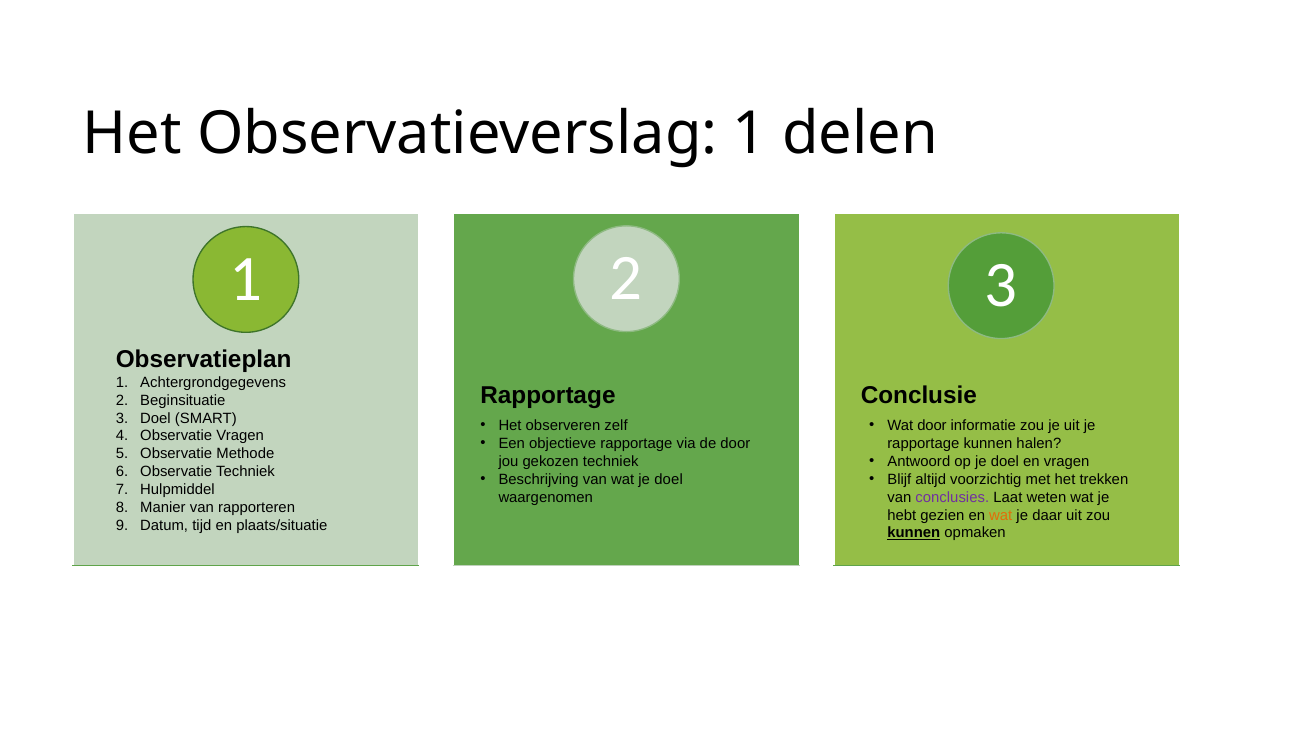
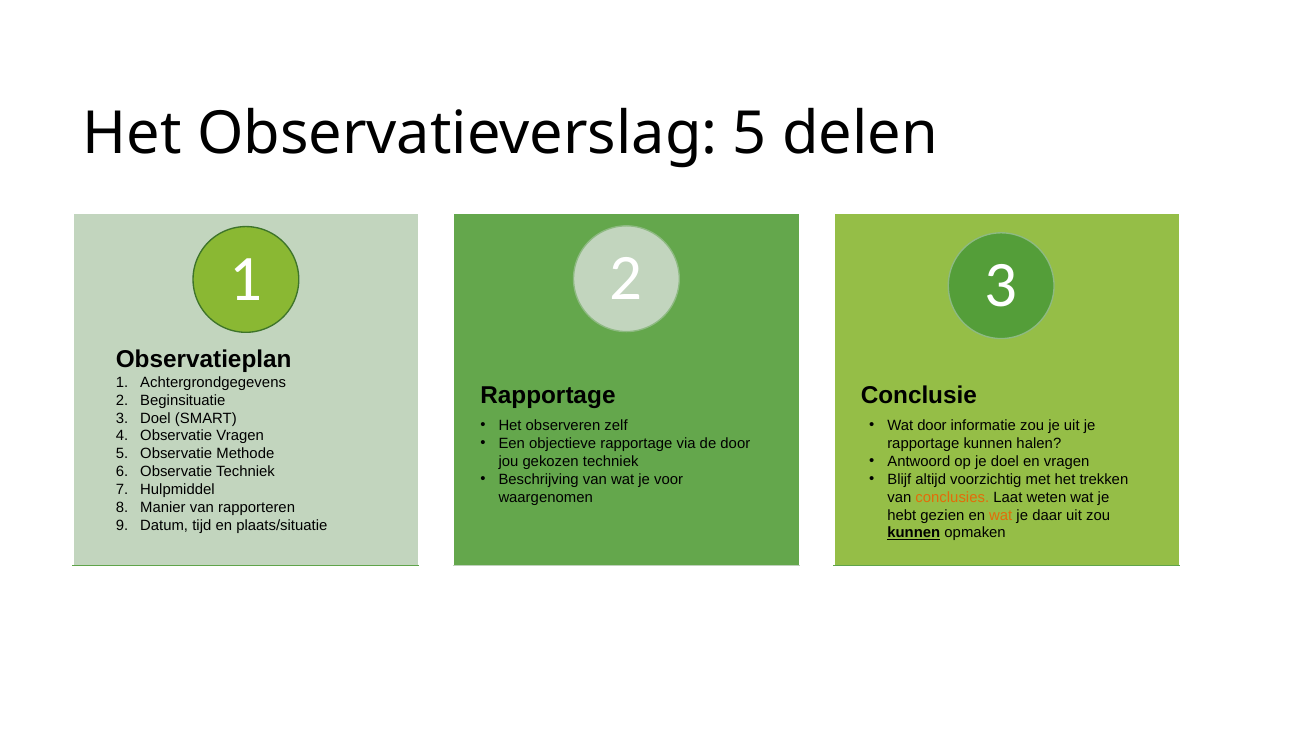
Observatieverslag 1: 1 -> 5 (750, 134)
wat je doel: doel -> voor (669, 480)
conclusies colour: purple -> orange (952, 497)
